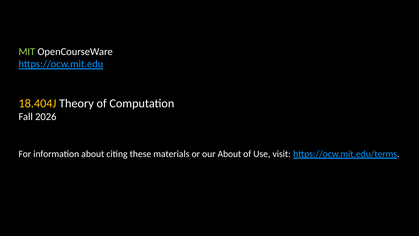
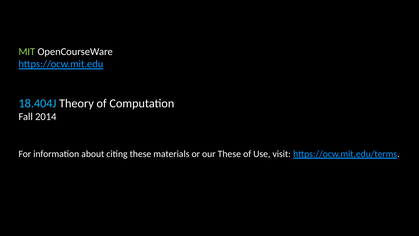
18.404J colour: yellow -> light blue (37, 103)
2026: 2026 -> 2014 (46, 117)
our About: About -> These (229, 154)
